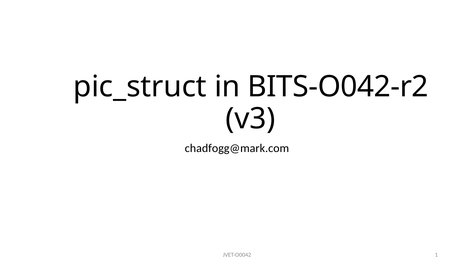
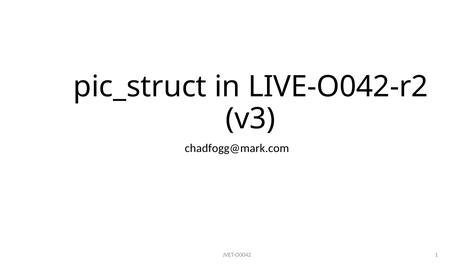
BITS-O042-r2: BITS-O042-r2 -> LIVE-O042-r2 (338, 87)
